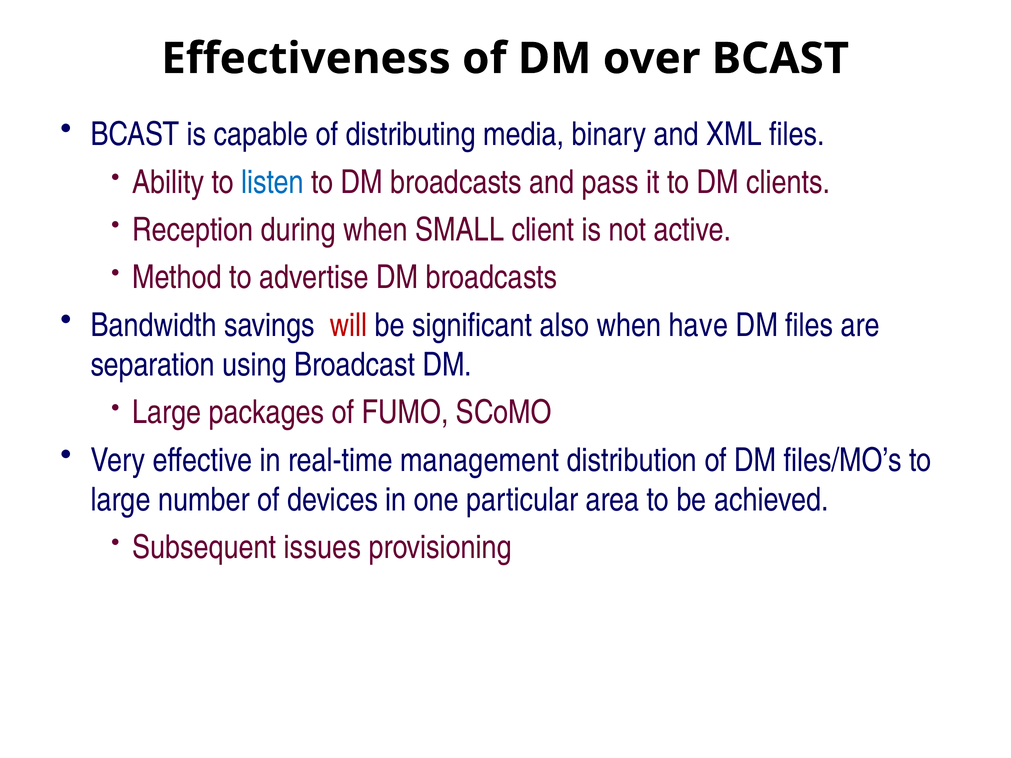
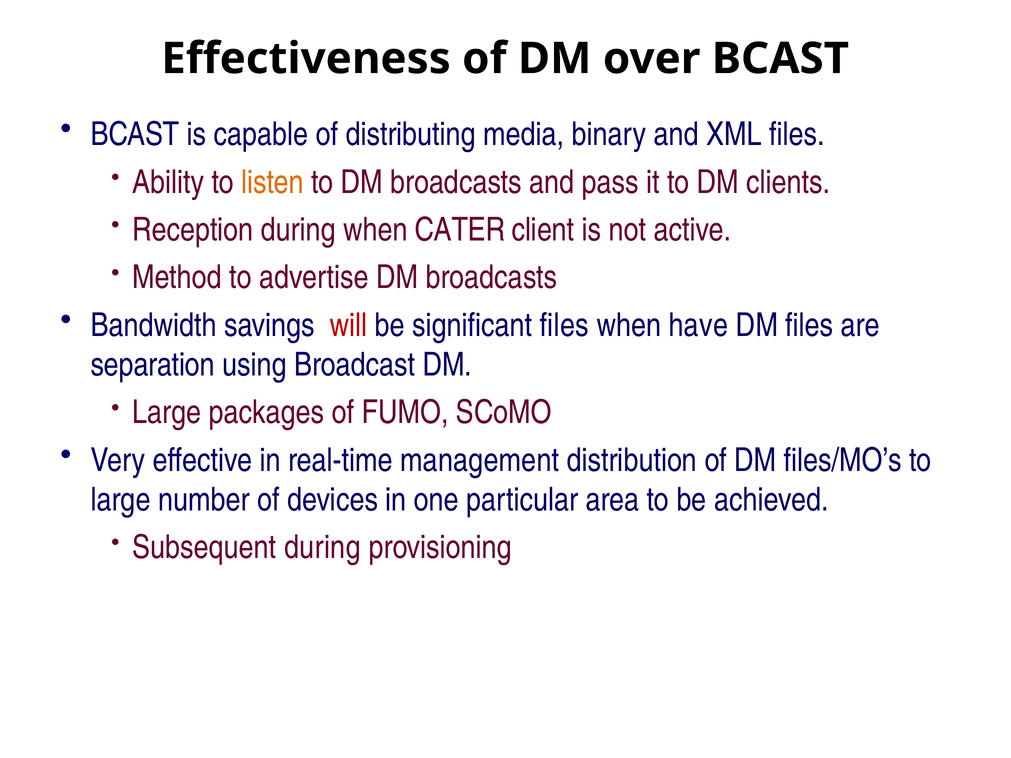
listen colour: blue -> orange (273, 182)
SMALL: SMALL -> CATER (460, 230)
significant also: also -> files (564, 325)
Subsequent issues: issues -> during (322, 548)
